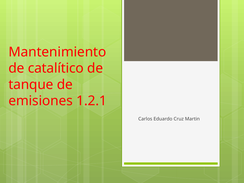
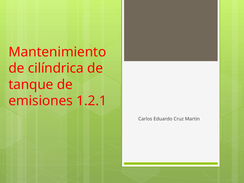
catalítico: catalítico -> cilíndrica (56, 68)
